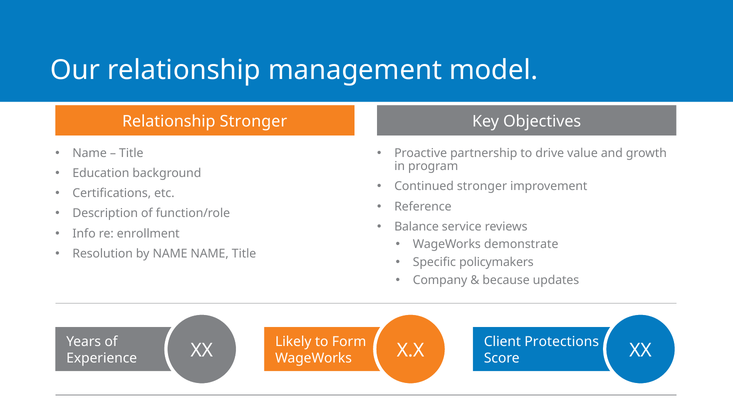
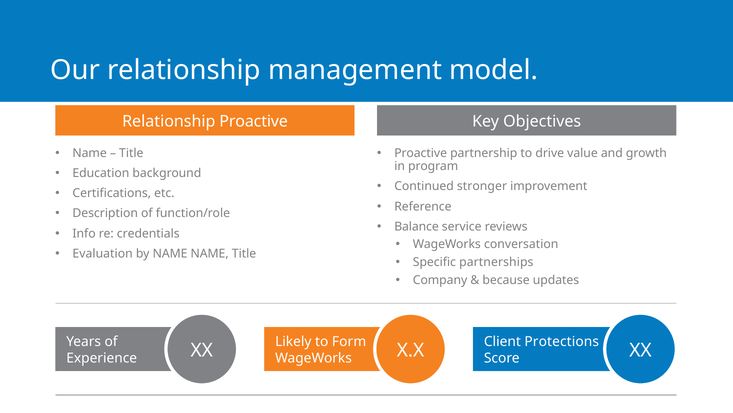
Relationship Stronger: Stronger -> Proactive (254, 121)
enrollment: enrollment -> credentials (148, 233)
demonstrate: demonstrate -> conversation (521, 244)
Resolution: Resolution -> Evaluation (103, 253)
policymakers: policymakers -> partnerships (496, 262)
